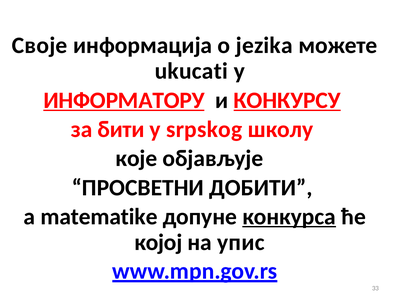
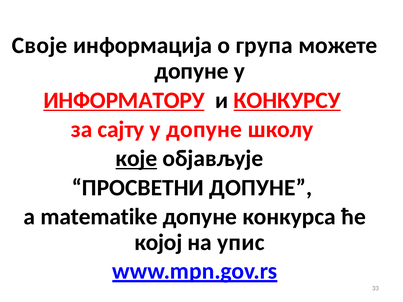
jezika: jezika -> група (264, 46)
ukucati: ukucati -> допуне (192, 71)
бити: бити -> сајту (121, 130)
у srpskog: srpskog -> допуне (204, 130)
које underline: none -> present (136, 159)
ПРОСВЕТНИ ДОБИТИ: ДОБИТИ -> ДОПУНЕ (261, 188)
конкурса underline: present -> none (289, 217)
